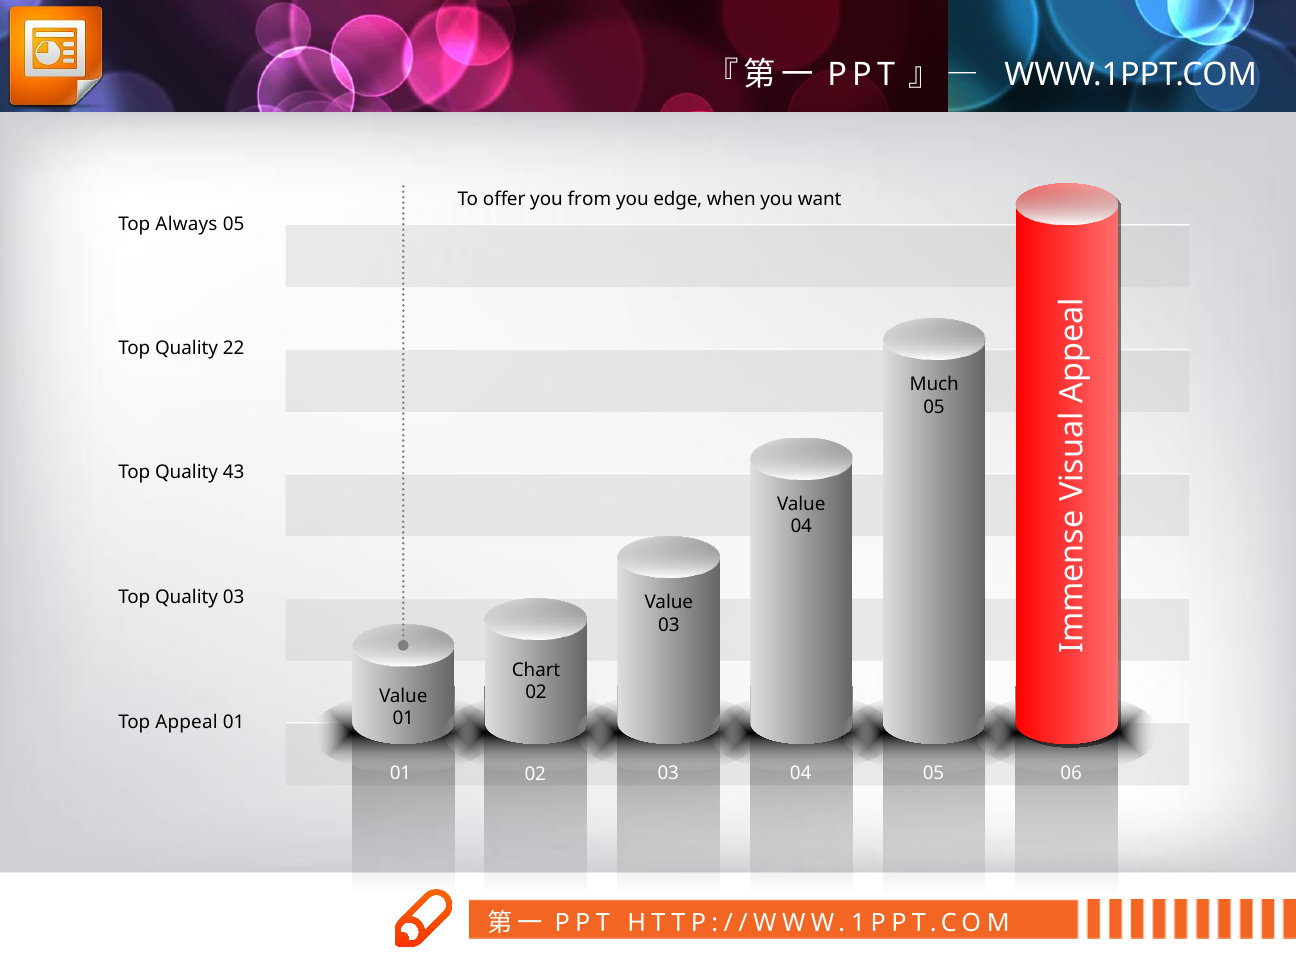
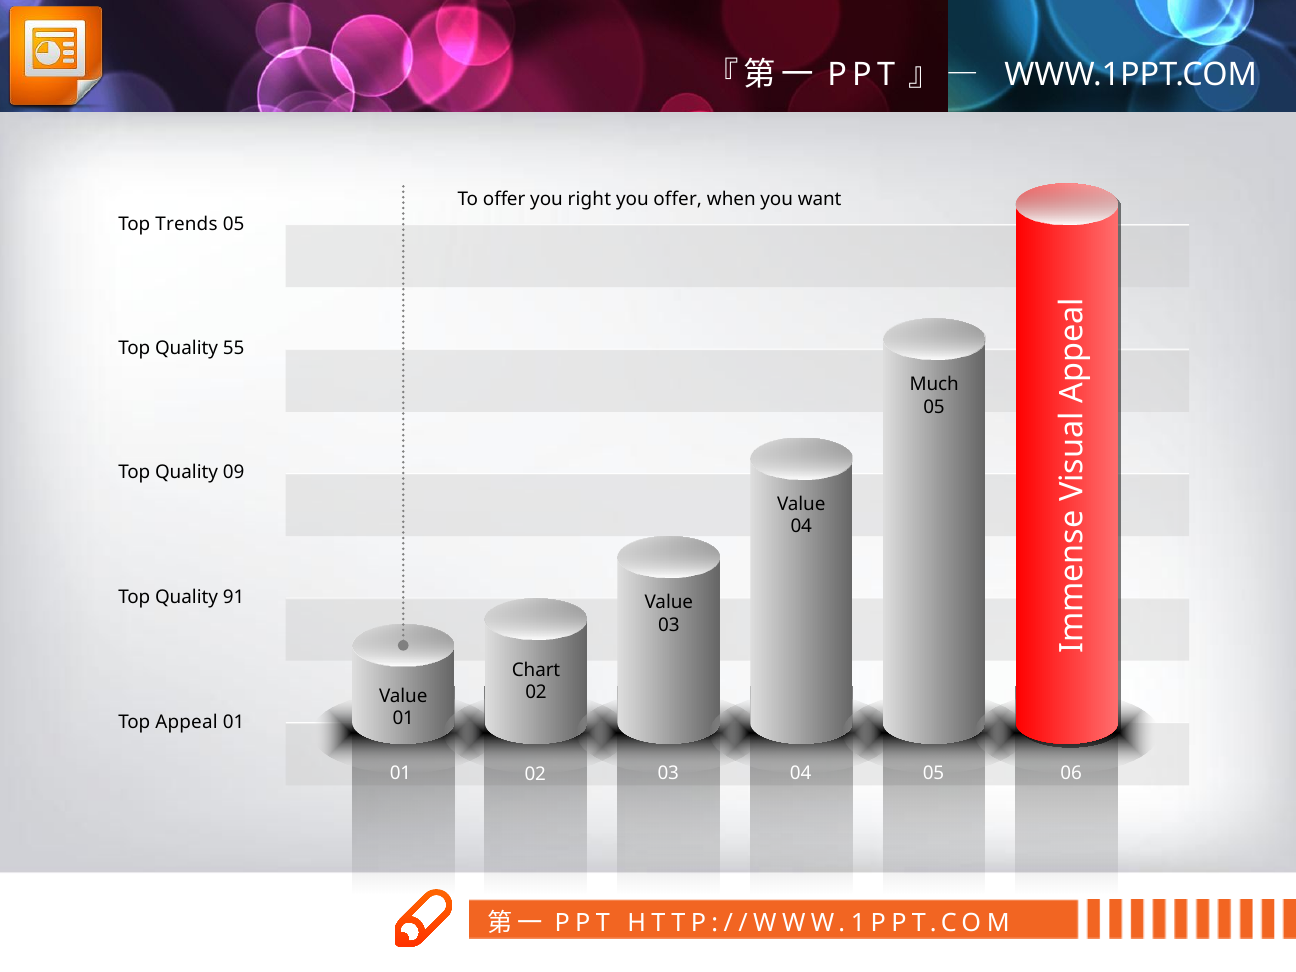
from: from -> right (589, 199)
you edge: edge -> offer (678, 199)
Always: Always -> Trends (186, 224)
22: 22 -> 55 (234, 348)
43: 43 -> 09 (234, 473)
Quality 03: 03 -> 91 (234, 598)
